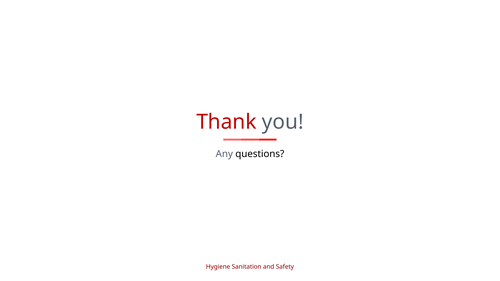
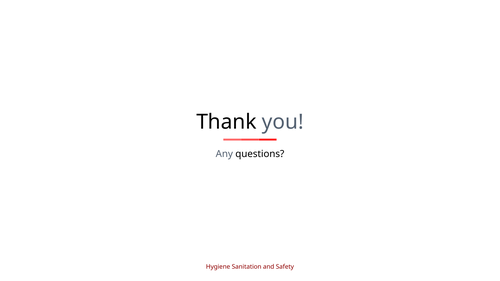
Thank colour: red -> black (226, 122)
